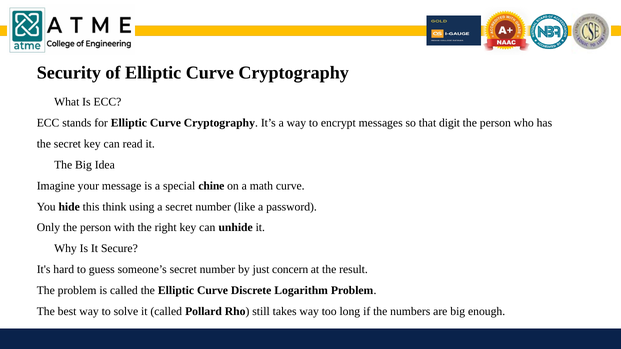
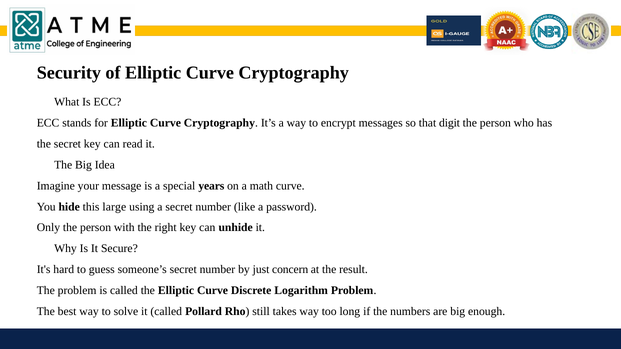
chine: chine -> years (211, 186)
think: think -> large (114, 207)
